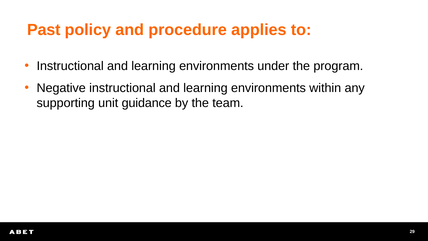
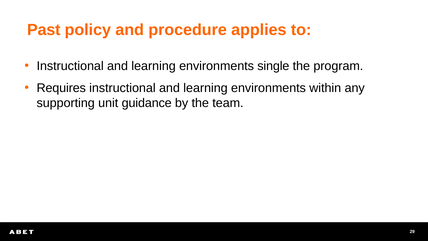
under: under -> single (273, 66)
Negative: Negative -> Requires (61, 88)
